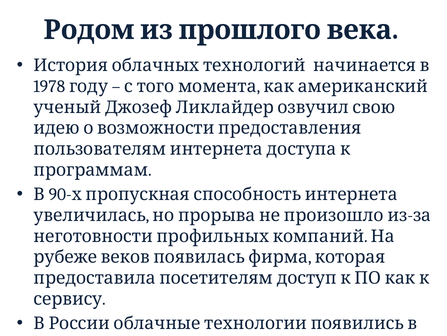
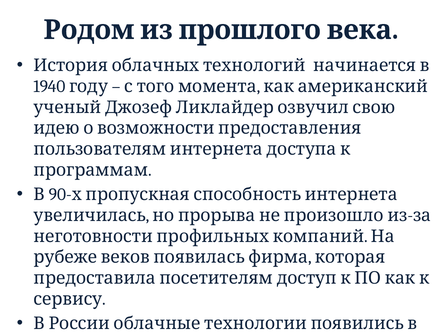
1978: 1978 -> 1940 (49, 86)
